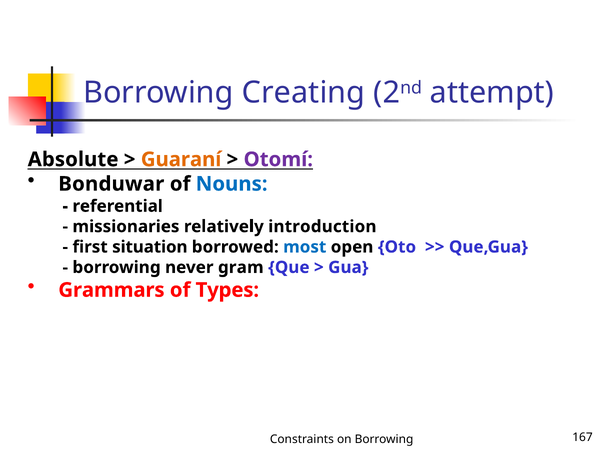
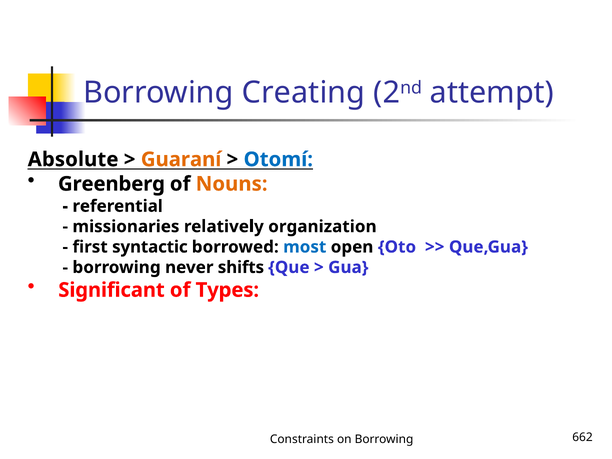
Otomí colour: purple -> blue (278, 159)
Bonduwar: Bonduwar -> Greenberg (111, 184)
Nouns colour: blue -> orange (232, 184)
introduction: introduction -> organization (322, 227)
situation: situation -> syntactic (150, 247)
gram: gram -> shifts (241, 267)
Grammars: Grammars -> Significant (111, 290)
167: 167 -> 662 (583, 437)
